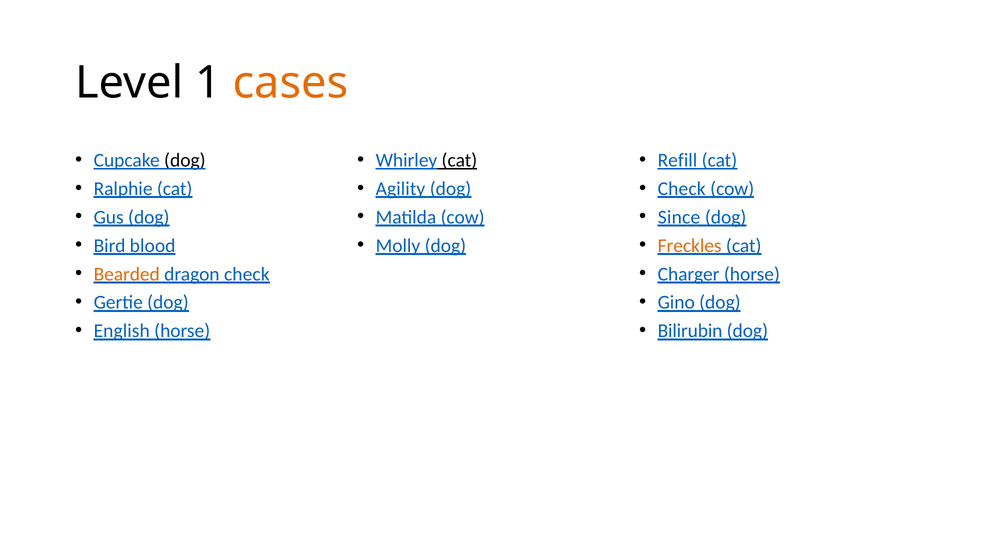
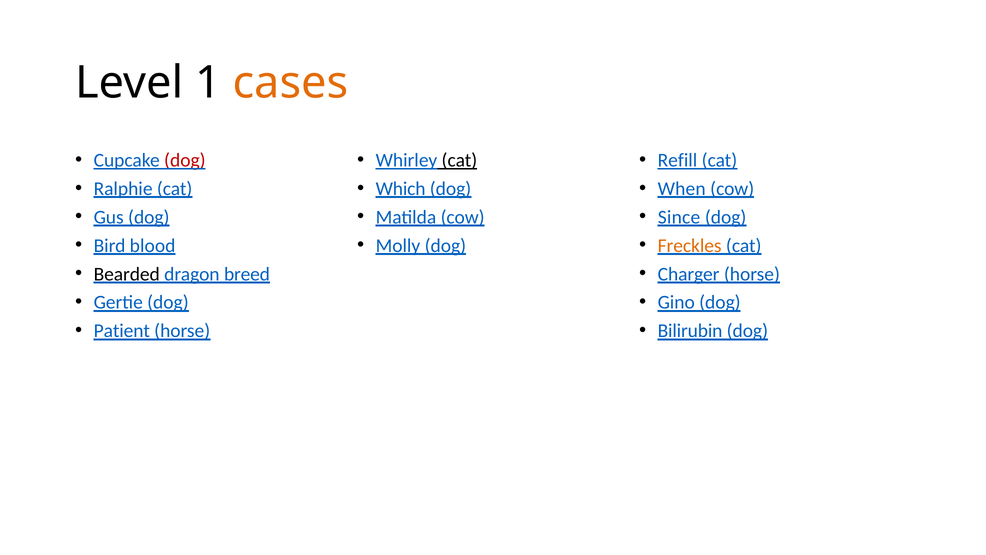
dog colour: black -> red (185, 160)
Agility: Agility -> Which (401, 189)
Check: Check -> When (682, 189)
Bearded colour: orange -> black (127, 274)
dragon check: check -> breed (247, 274)
English: English -> Patient (122, 331)
